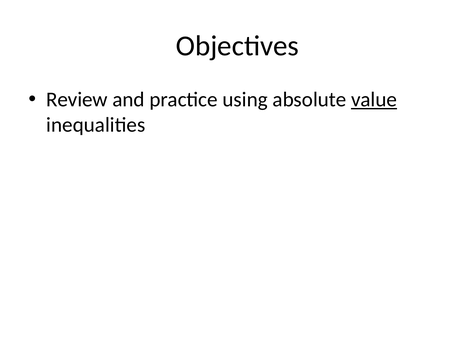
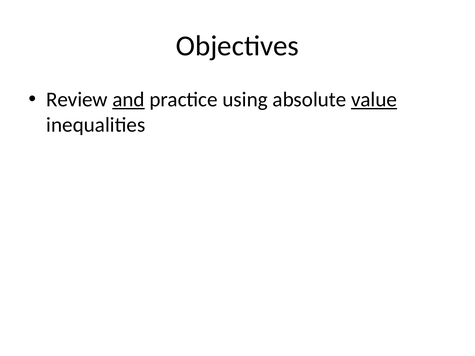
and underline: none -> present (129, 100)
